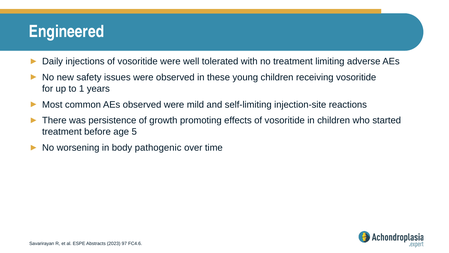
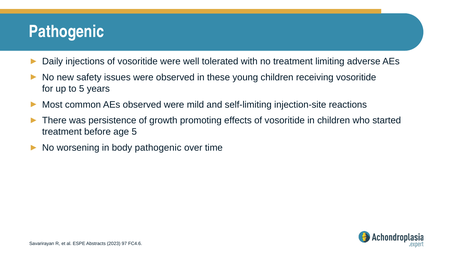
Engineered: Engineered -> Pathogenic (67, 32)
to 1: 1 -> 5 (82, 89)
